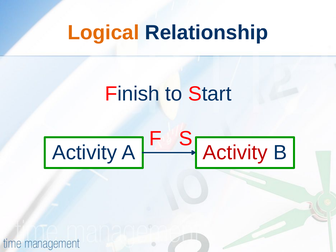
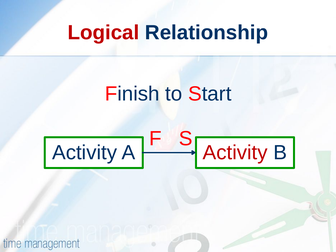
Logical colour: orange -> red (103, 33)
